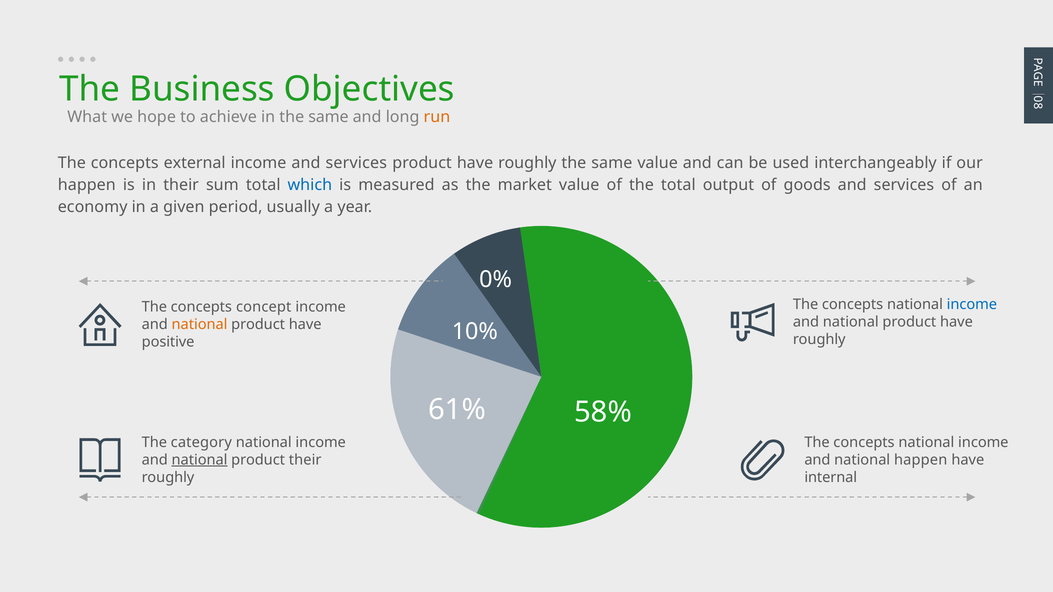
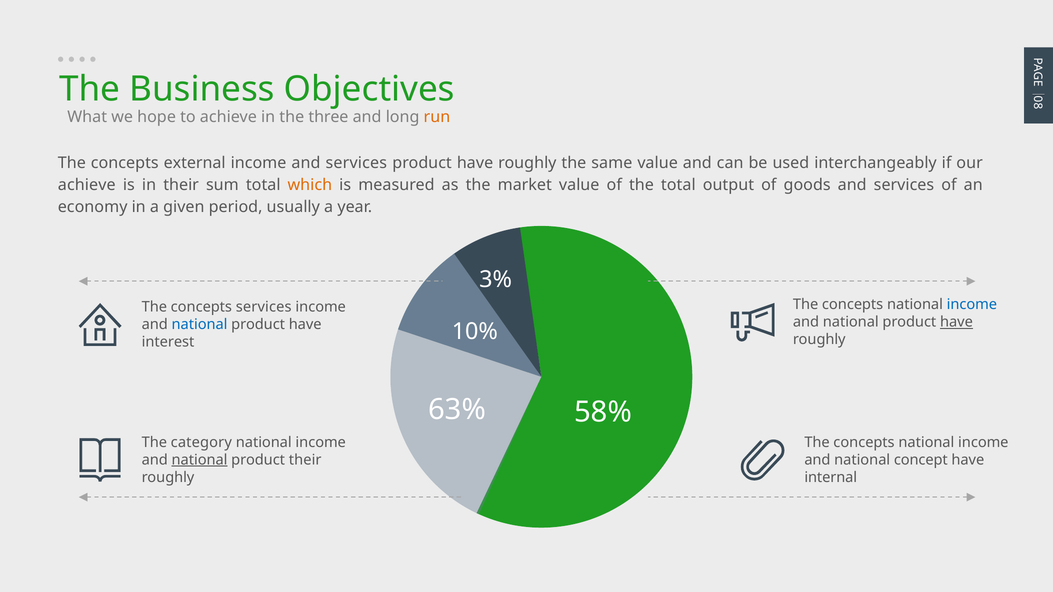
in the same: same -> three (328, 117)
happen: happen -> achieve (87, 185)
which colour: blue -> orange (310, 185)
0%: 0% -> 3% (496, 280)
concepts concept: concept -> services (264, 307)
have underline: none -> present (956, 322)
national colour: orange -> blue (200, 325)
positive: positive -> interest (168, 342)
61%: 61% -> 63% (457, 410)
national happen: happen -> concept (921, 460)
